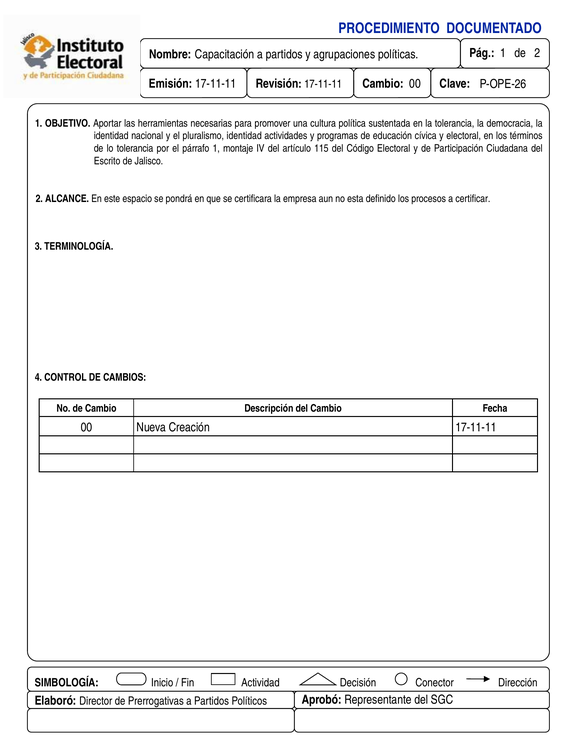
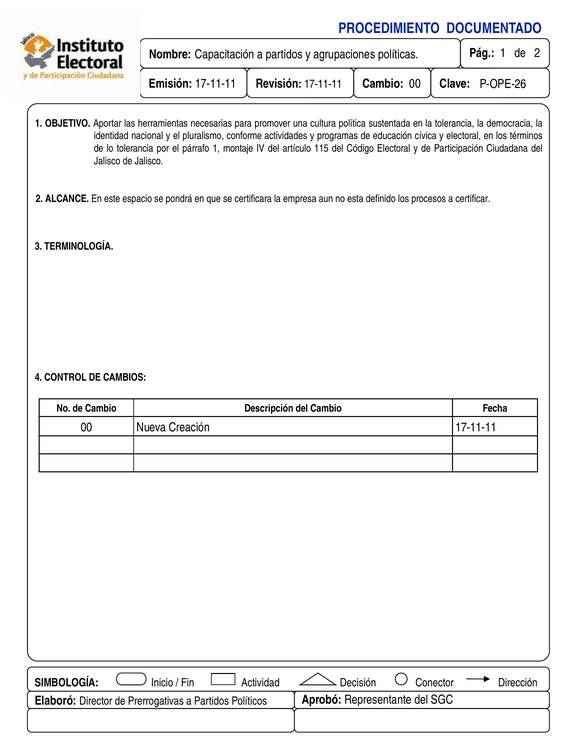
pluralismo identidad: identidad -> conforme (244, 136)
Escrito: Escrito -> Jalisco (107, 161)
